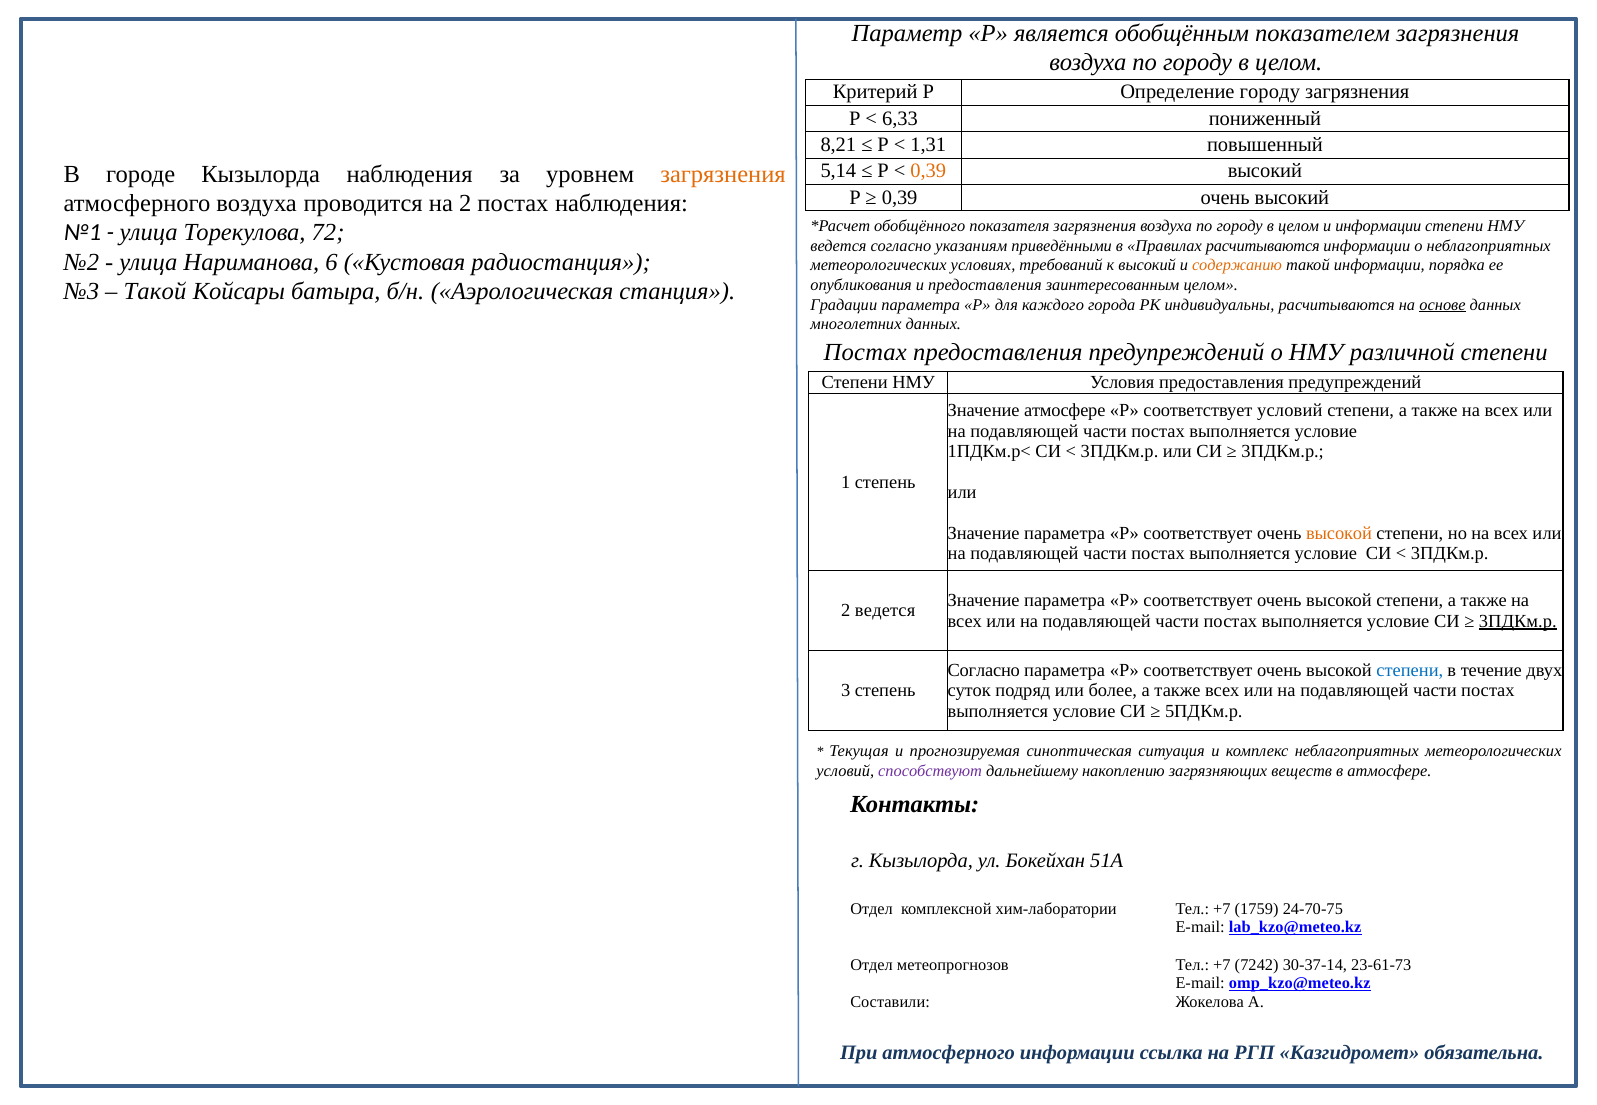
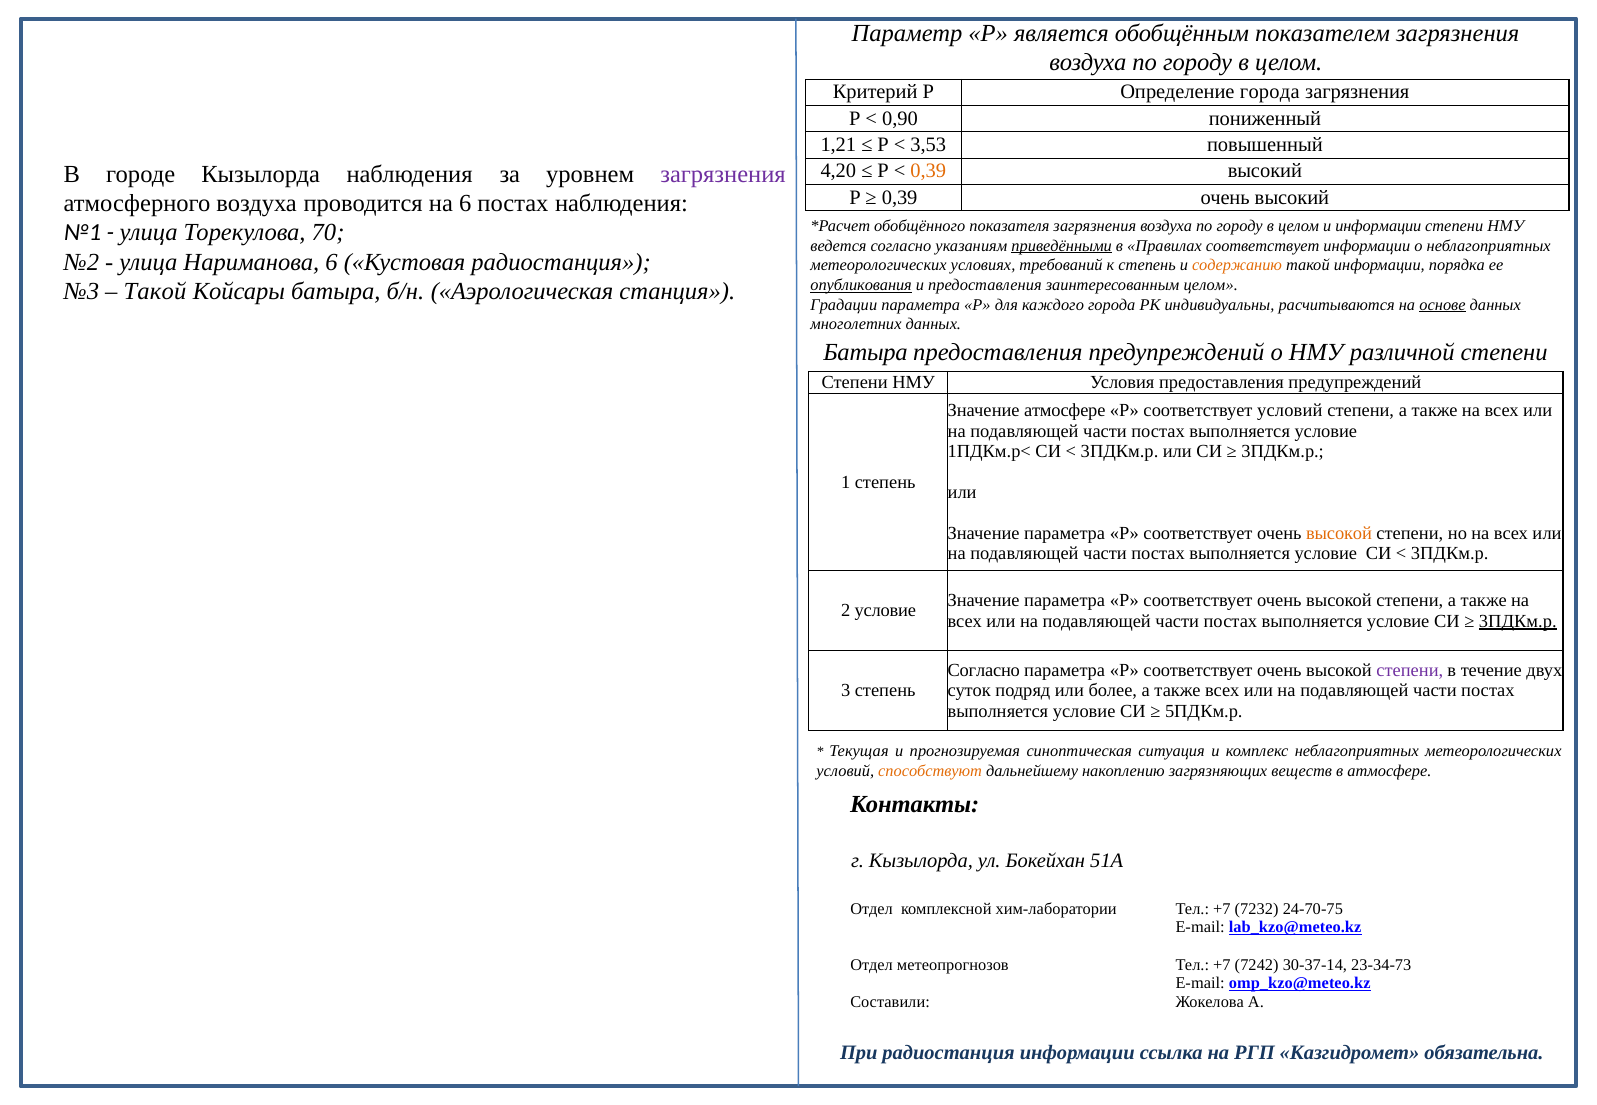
Определение городу: городу -> города (1270, 92)
6,33: 6,33 -> 0,90 (900, 119)
8,21: 8,21 -> 1,21 (838, 145)
1,31: 1,31 -> 3,53 (928, 145)
5,14: 5,14 -> 4,20 (838, 171)
загрязнения colour: orange -> purple (723, 174)
на 2: 2 -> 6 (465, 204)
72: 72 -> 70 (328, 233)
приведёнными underline: none -> present (1062, 246)
Правилах расчитываются: расчитываются -> соответствует (1263, 246)
к высокий: высокий -> степень (1147, 266)
опубликования underline: none -> present (861, 285)
Постах: Постах -> Батыра (865, 353)
2 ведется: ведется -> условие (885, 611)
степени colour: blue -> purple (1410, 671)
способствуют colour: purple -> orange (930, 772)
1759: 1759 -> 7232 (1257, 910)
23-61-73: 23-61-73 -> 23-34-73 (1381, 966)
При атмосферного: атмосферного -> радиостанция (949, 1053)
